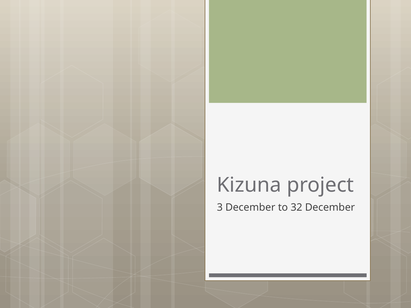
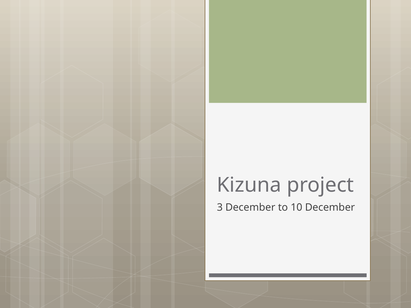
32: 32 -> 10 (296, 208)
